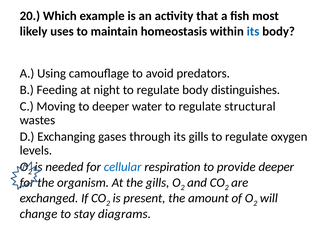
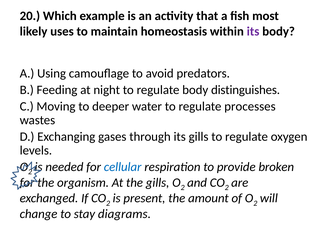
its colour: blue -> purple (253, 31)
structural: structural -> processes (250, 106)
provide deeper: deeper -> broken (276, 167)
